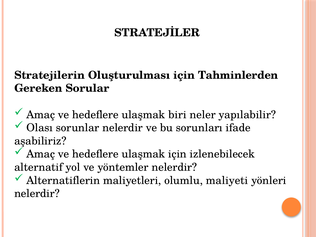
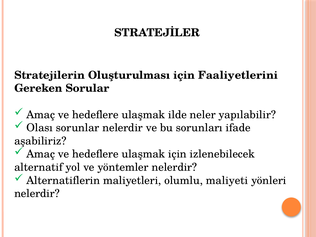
Tahminlerden: Tahminlerden -> Faaliyetlerini (238, 75)
biri: biri -> ilde (177, 115)
